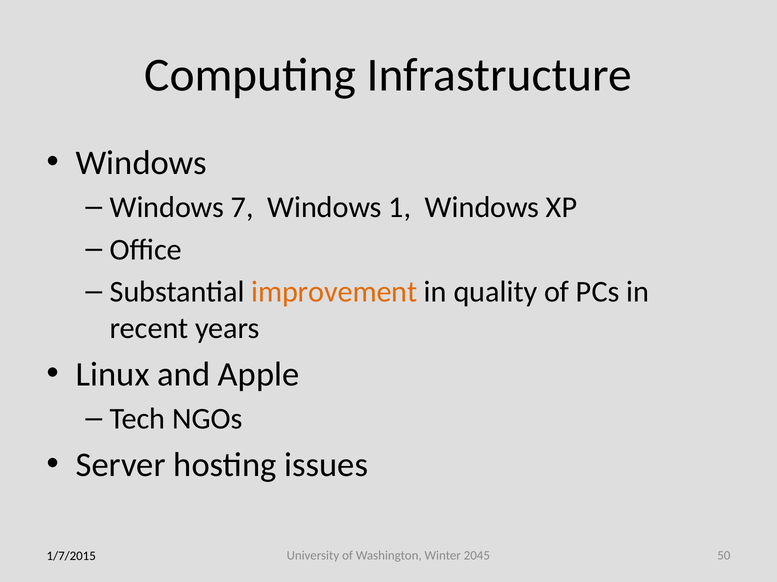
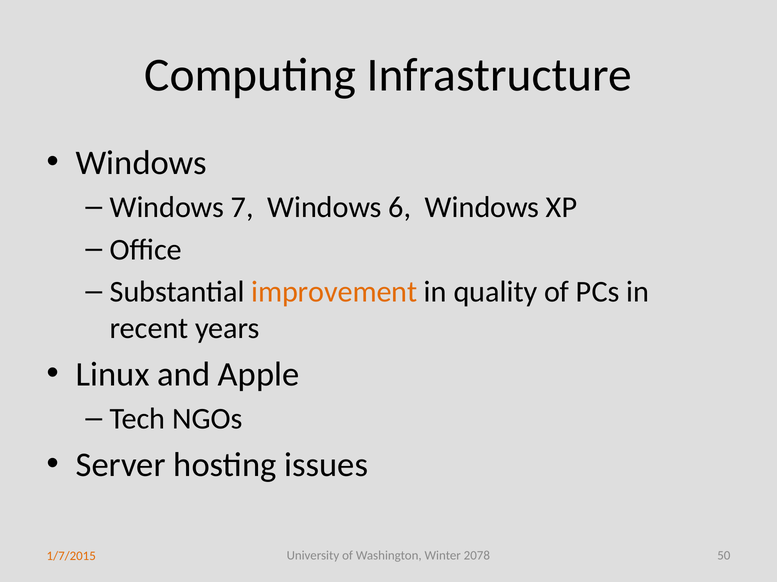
1: 1 -> 6 (400, 208)
2045: 2045 -> 2078 (477, 556)
1/7/2015 colour: black -> orange (71, 557)
